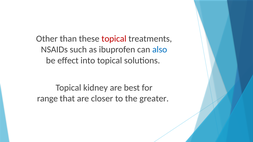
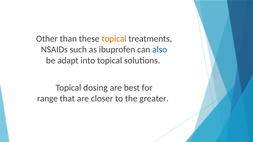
topical colour: red -> orange (114, 39)
effect: effect -> adapt (68, 61)
kidney: kidney -> dosing (96, 88)
